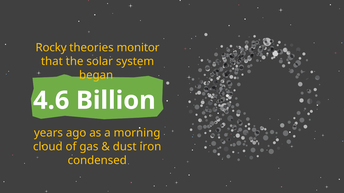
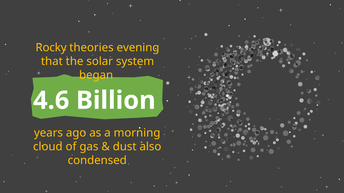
monitor: monitor -> evening (138, 48)
iron: iron -> also (150, 147)
